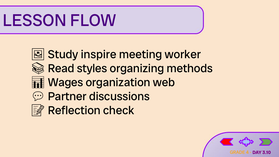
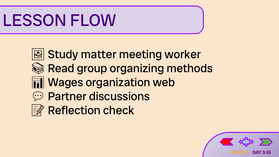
inspire: inspire -> matter (99, 55)
styles: styles -> group (92, 68)
